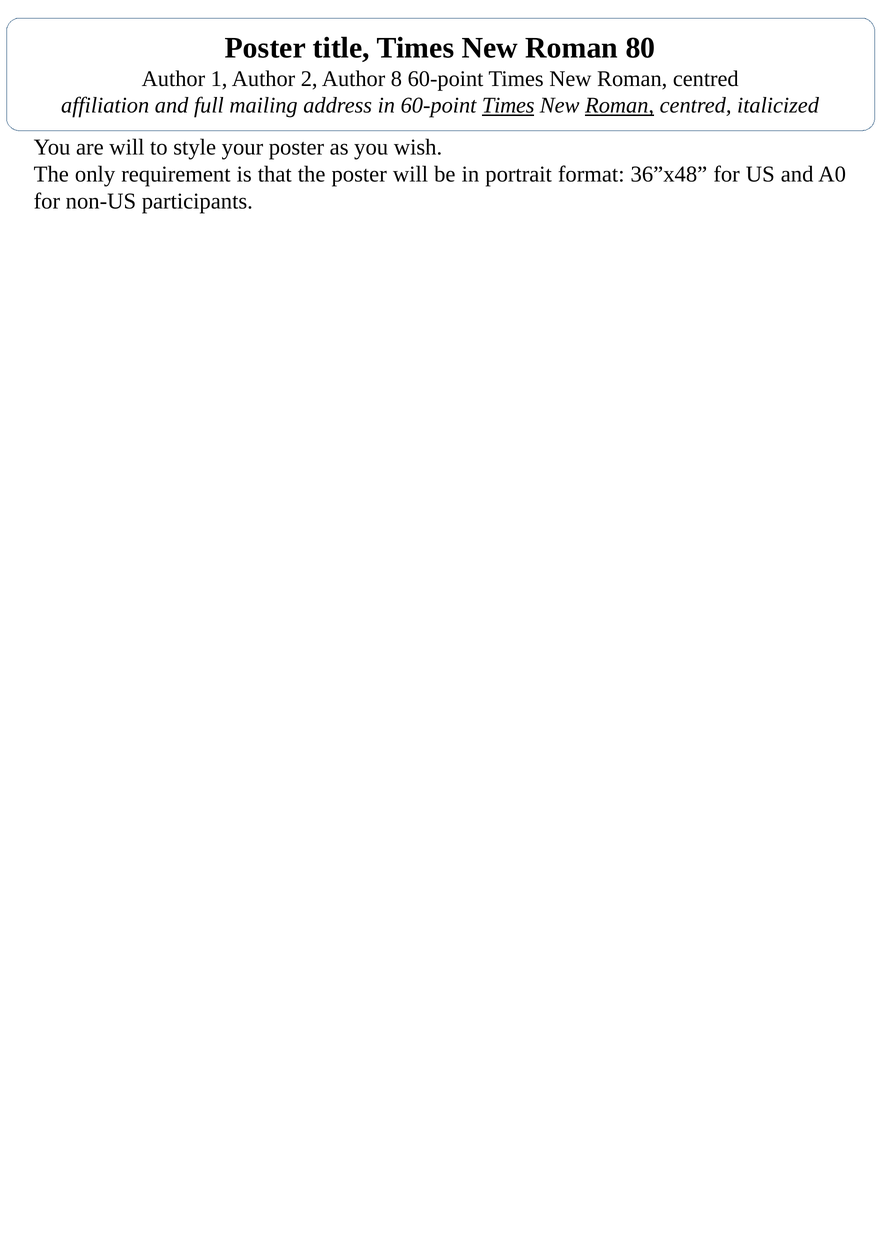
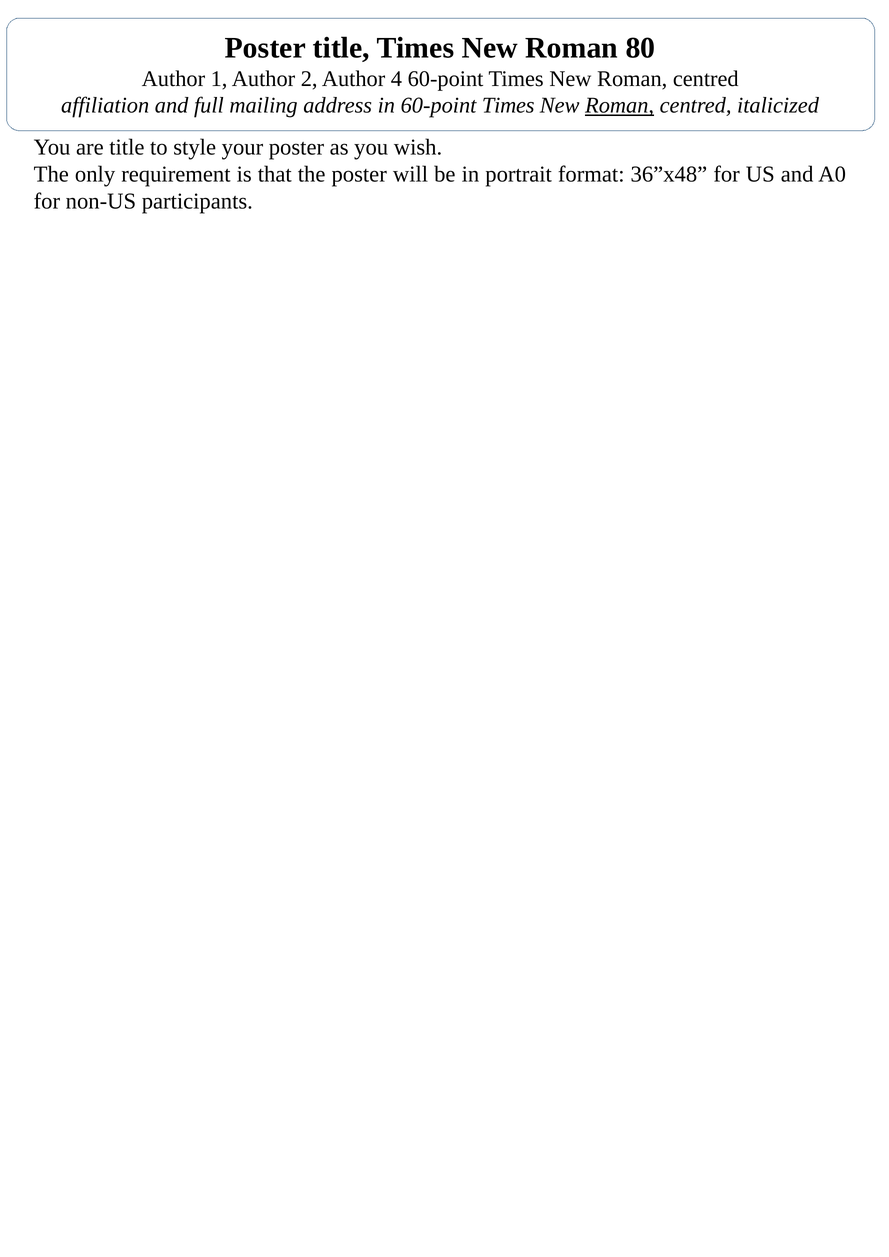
8: 8 -> 4 (396, 79)
Times underline: present -> none (508, 106)
are will: will -> title (127, 147)
